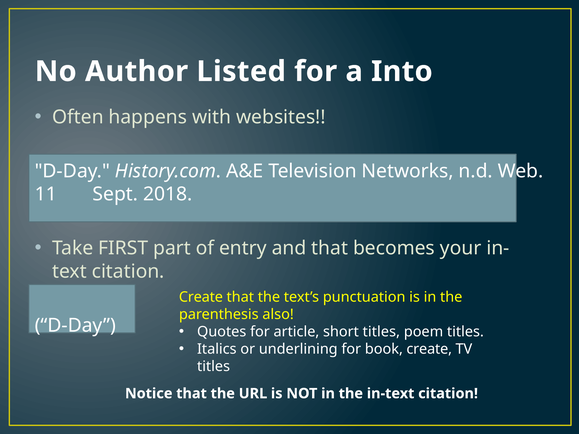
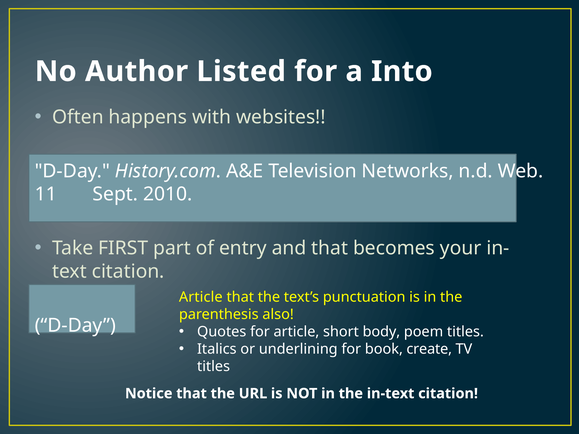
2018: 2018 -> 2010 (168, 194)
Create: Create -> Article (201, 297)
short titles: titles -> body (381, 332)
